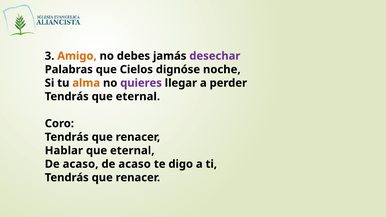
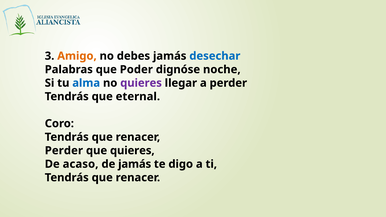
desechar colour: purple -> blue (215, 56)
Cielos: Cielos -> Poder (136, 70)
alma colour: orange -> blue (86, 83)
Hablar: Hablar -> Perder (64, 151)
eternal: eternal -> quieres (132, 151)
acaso: acaso -> jamás (135, 164)
